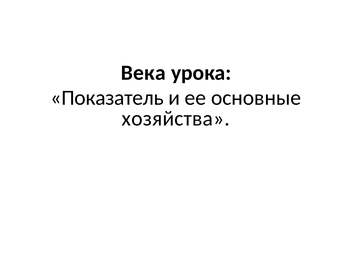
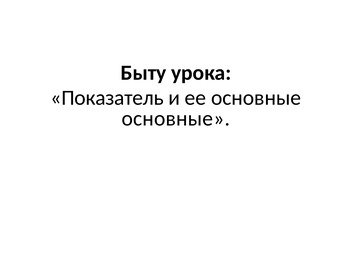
Века: Века -> Быту (143, 73)
хозяйства: хозяйства -> основные (176, 118)
